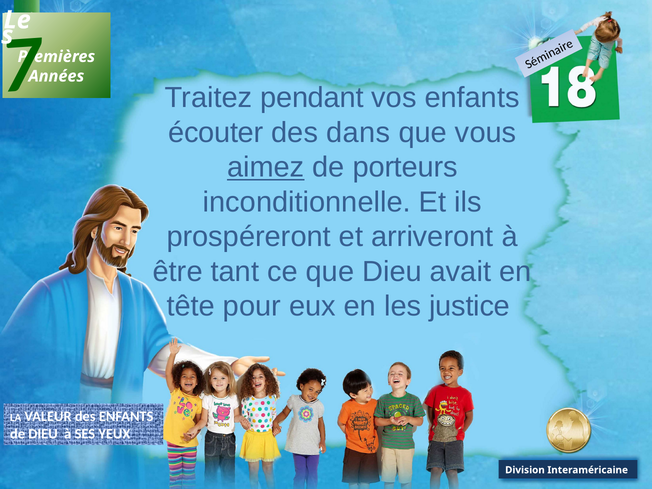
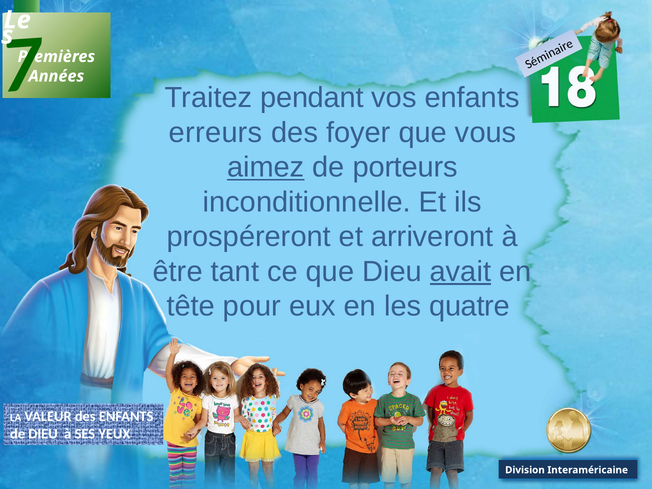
écouter: écouter -> erreurs (216, 132)
dans: dans -> foyer (358, 132)
avait underline: none -> present (460, 272)
justice: justice -> quatre (470, 306)
